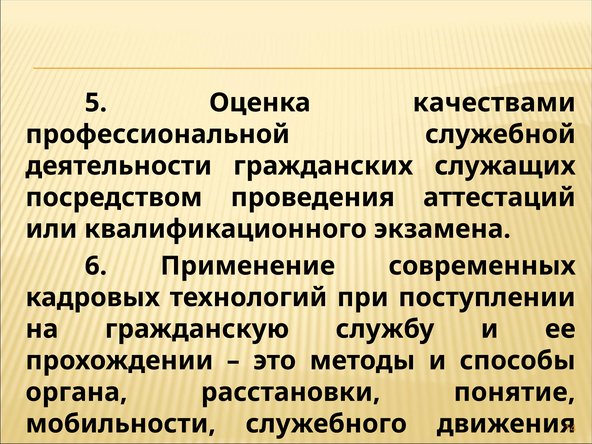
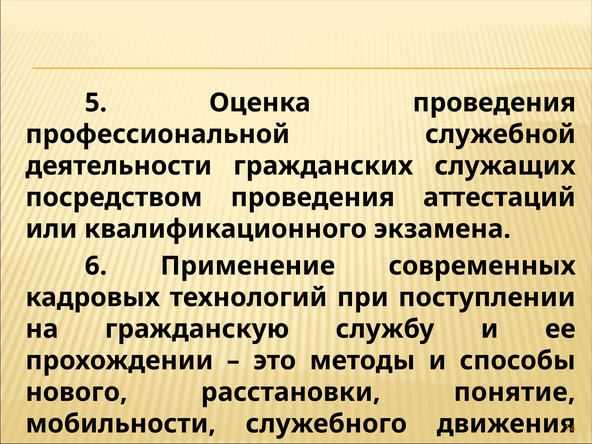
Оценка качествами: качествами -> проведения (494, 103)
органа: органа -> нового (76, 392)
